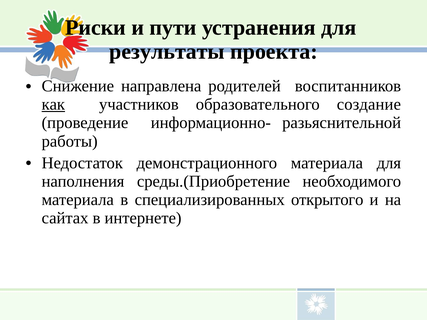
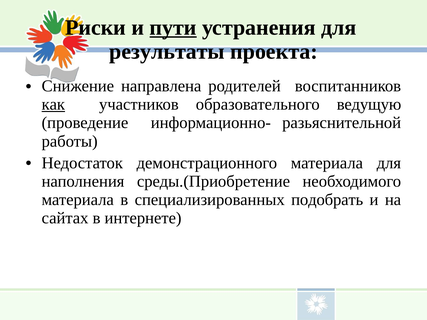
пути underline: none -> present (173, 27)
создание: создание -> ведущую (369, 105)
открытого: открытого -> подобрать (327, 200)
